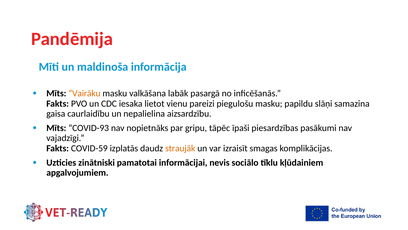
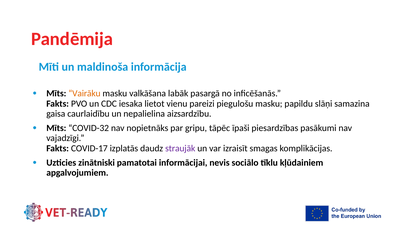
COVID-93: COVID-93 -> COVID-32 (89, 128)
COVID-59: COVID-59 -> COVID-17 (89, 148)
straujāk colour: orange -> purple (180, 148)
